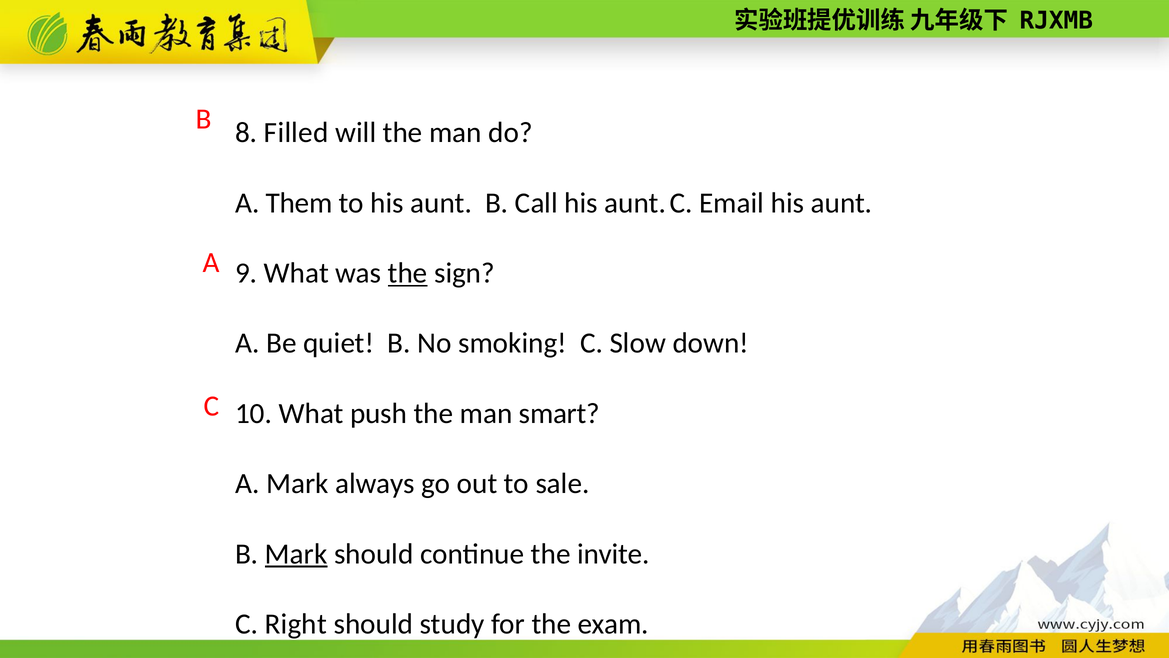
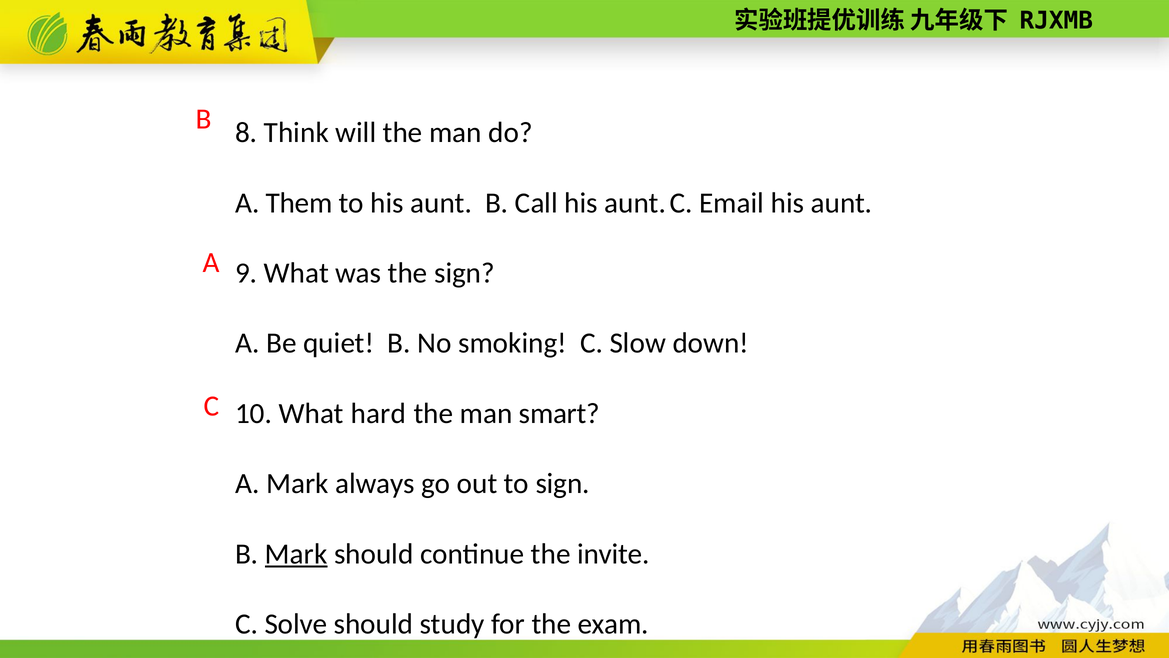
Filled: Filled -> Think (296, 133)
the underline: present -> none (408, 273)
push: push -> hard (378, 413)
to sale: sale -> sign (563, 483)
Right: Right -> Solve (296, 624)
